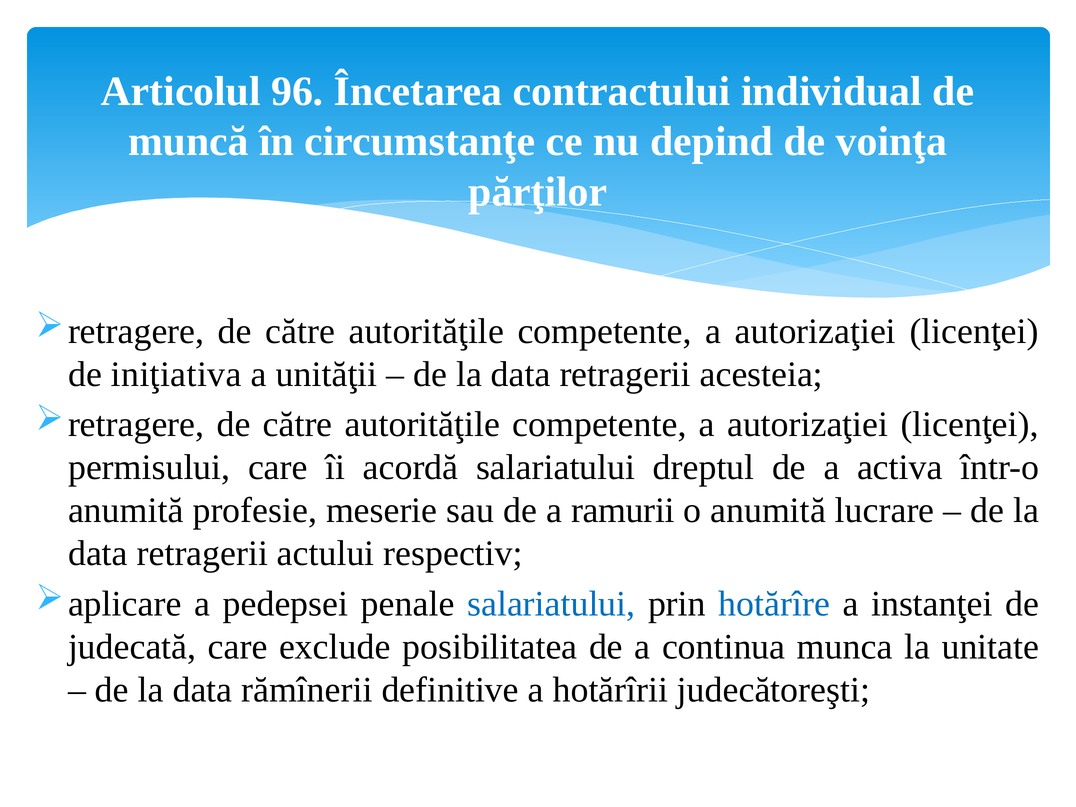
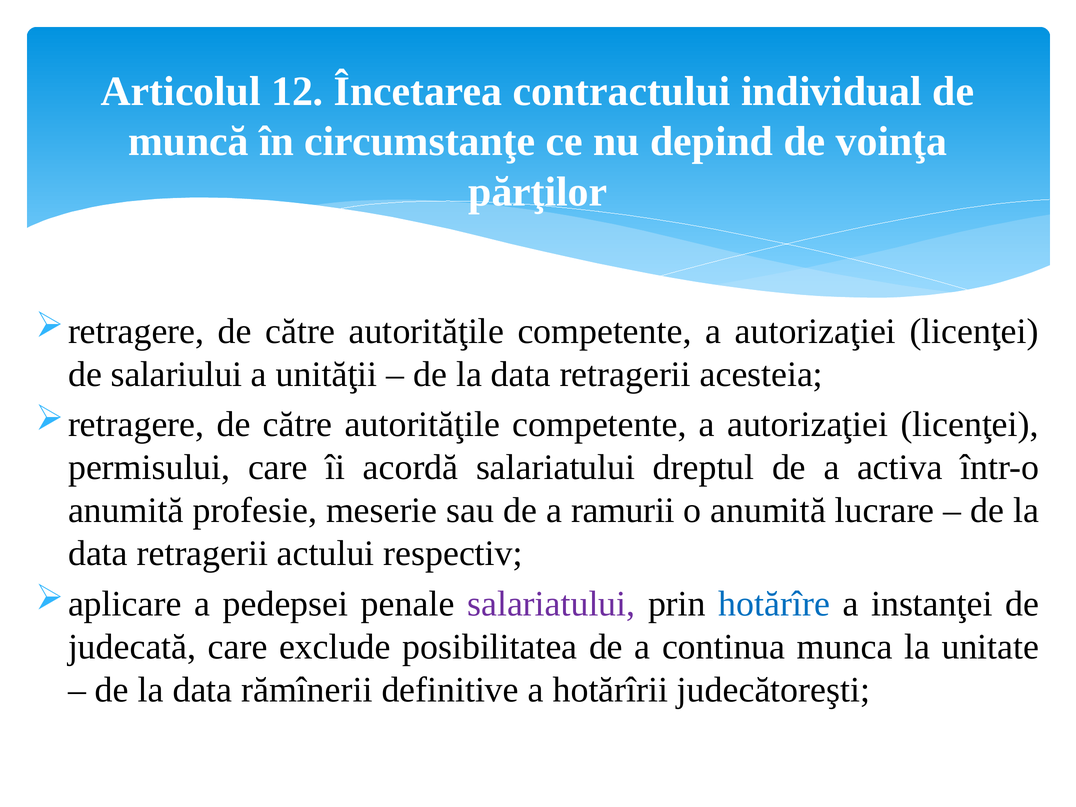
96: 96 -> 12 (297, 91)
iniţiativa: iniţiativa -> salariului (177, 374)
salariatului colour: blue -> purple (551, 604)
